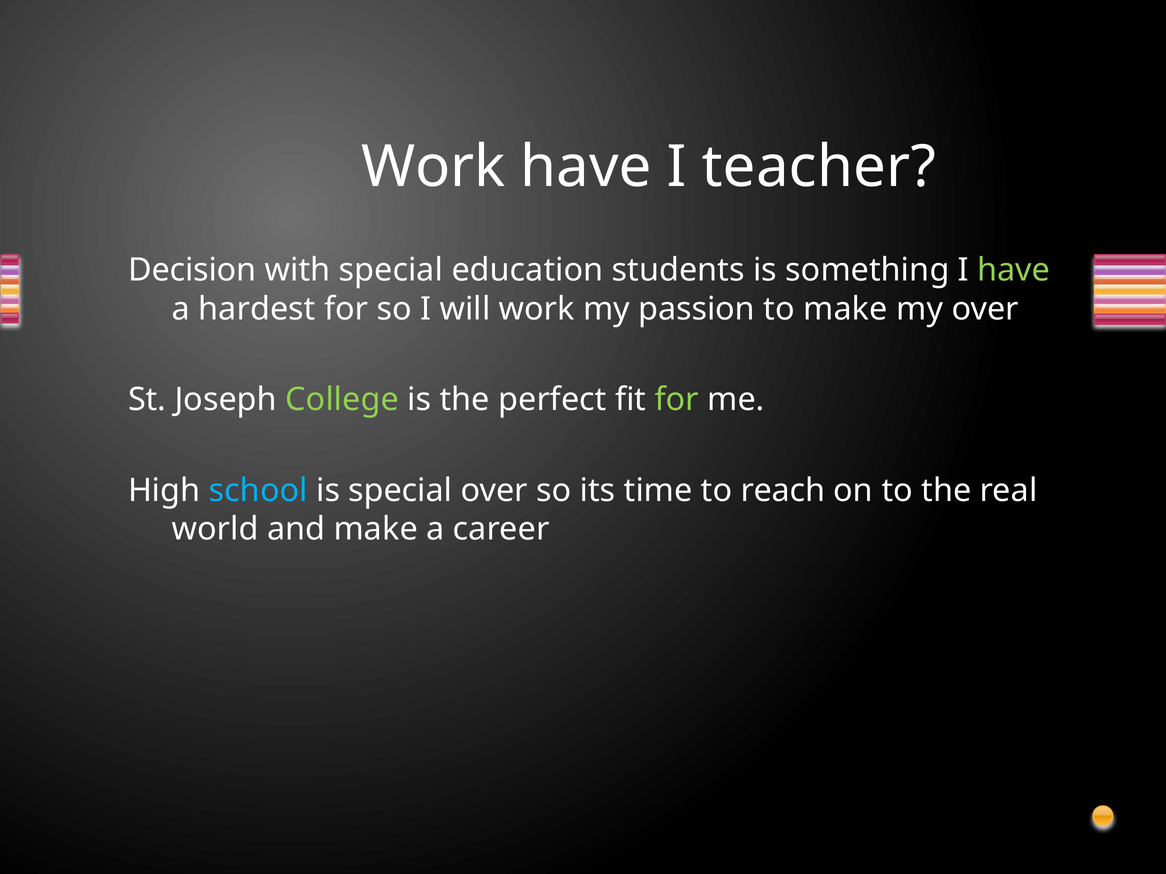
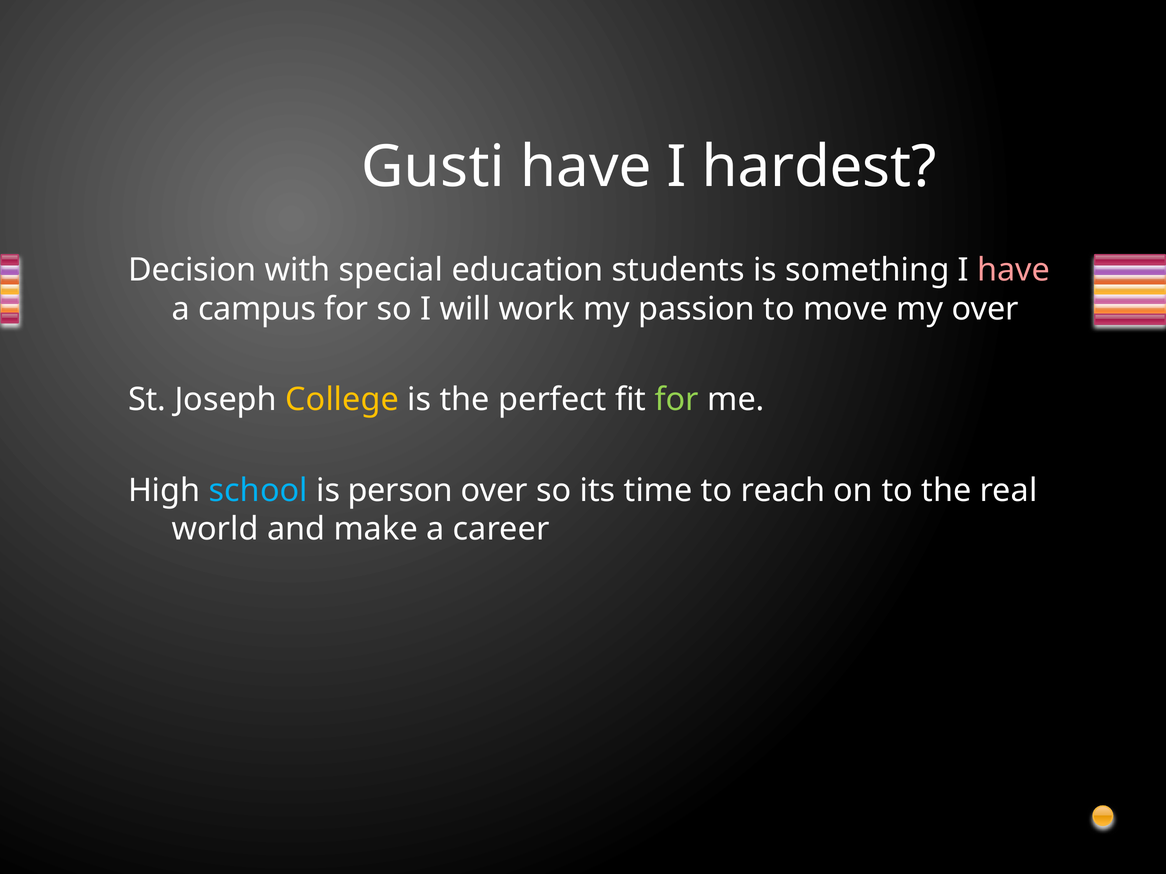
Work: Work -> Gusti (433, 167)
teacher: teacher -> hardest (819, 167)
have colour: light green -> pink (1014, 270)
hardest: hardest -> campus (257, 309)
to make: make -> move (845, 309)
College colour: light green -> yellow (342, 400)
is special: special -> person (400, 491)
